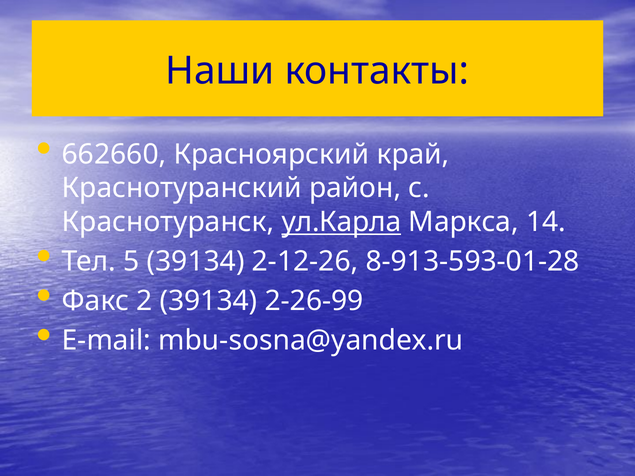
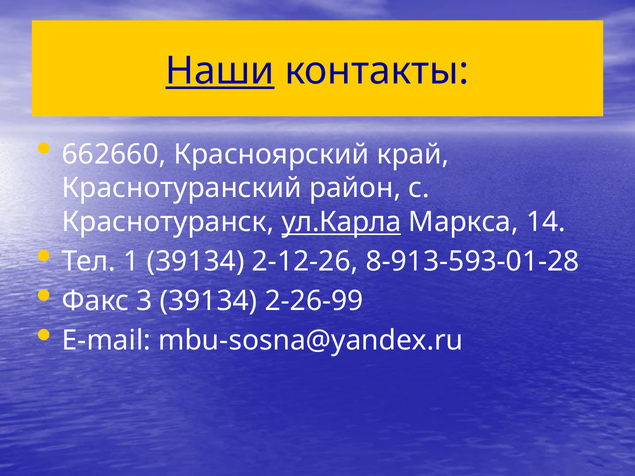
Наши underline: none -> present (220, 71)
5: 5 -> 1 (131, 262)
2: 2 -> 3 (144, 301)
